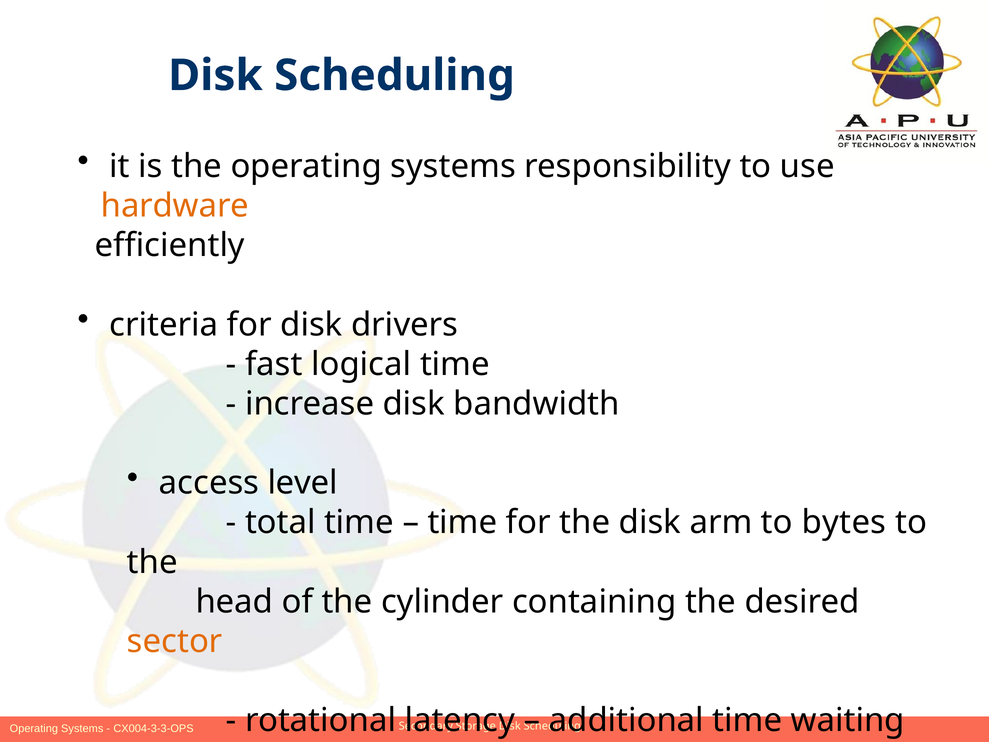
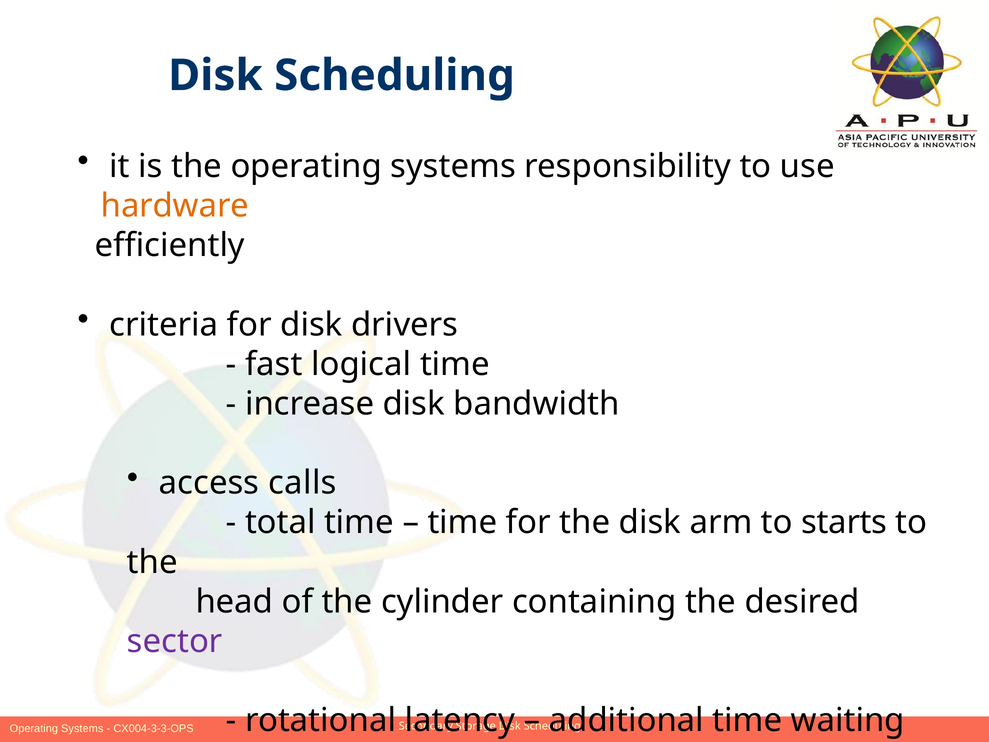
level: level -> calls (302, 483)
bytes: bytes -> starts (844, 522)
sector colour: orange -> purple (175, 641)
